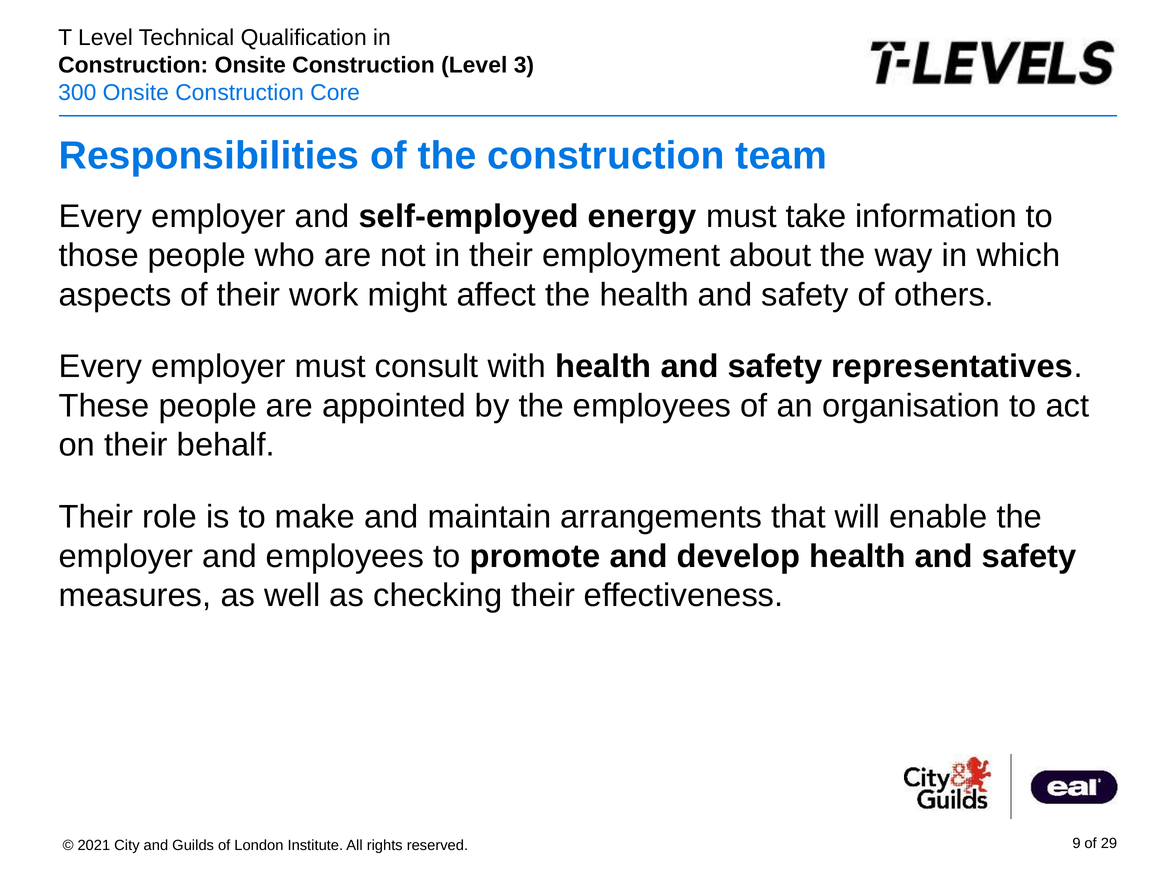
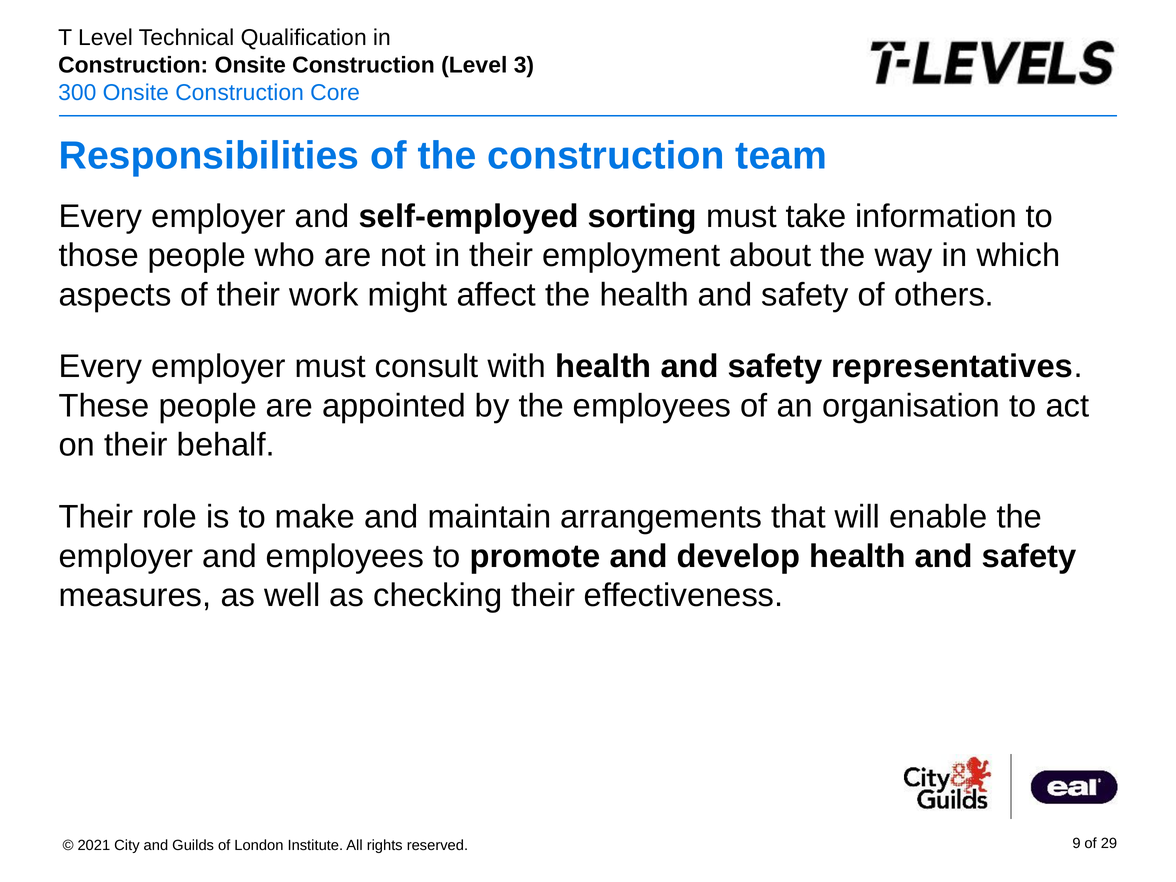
energy: energy -> sorting (642, 216)
